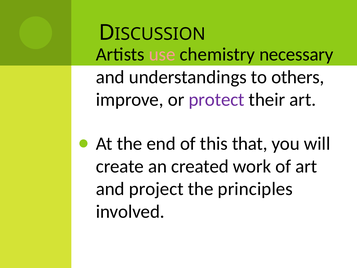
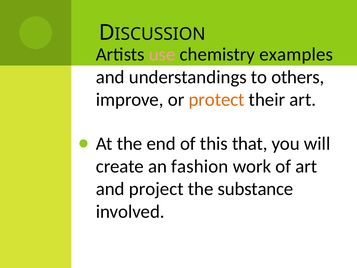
necessary: necessary -> examples (296, 54)
protect colour: purple -> orange (217, 100)
created: created -> fashion (200, 166)
principles: principles -> substance (255, 189)
